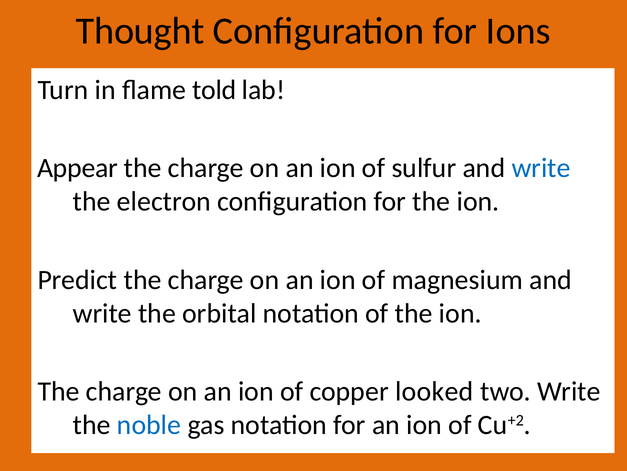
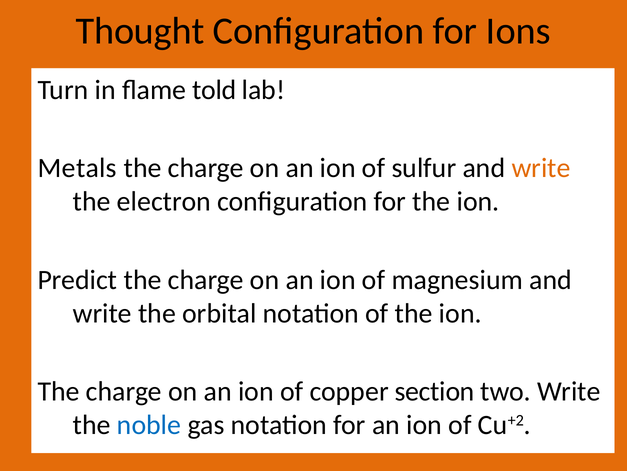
Appear: Appear -> Metals (77, 168)
write colour: blue -> orange (541, 168)
looked: looked -> section (435, 391)
